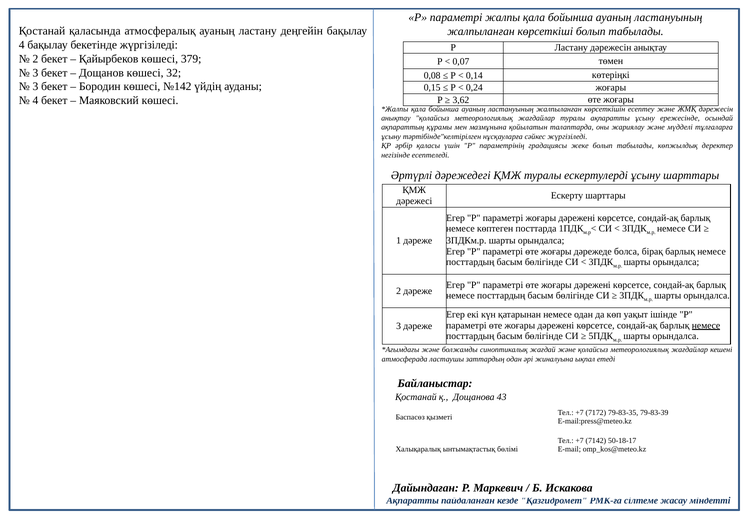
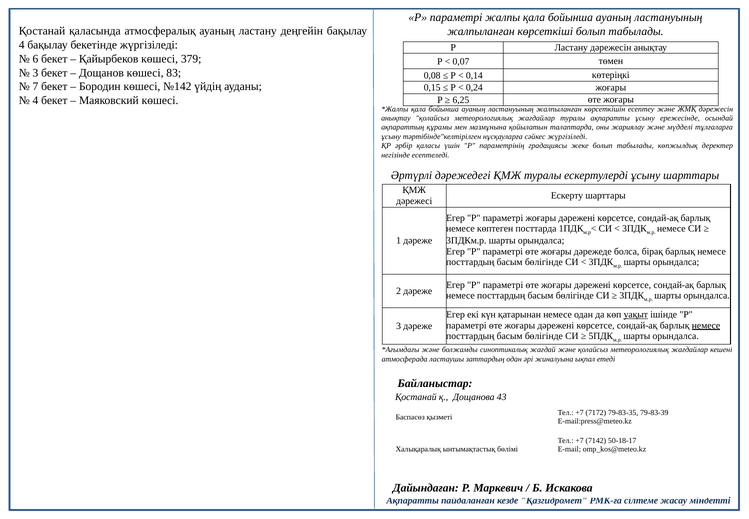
2: 2 -> 6 (35, 59)
32: 32 -> 83 (174, 73)
3: 3 -> 7 (35, 86)
3,62: 3,62 -> 6,25 (461, 100)
уақыт underline: none -> present (636, 314)
